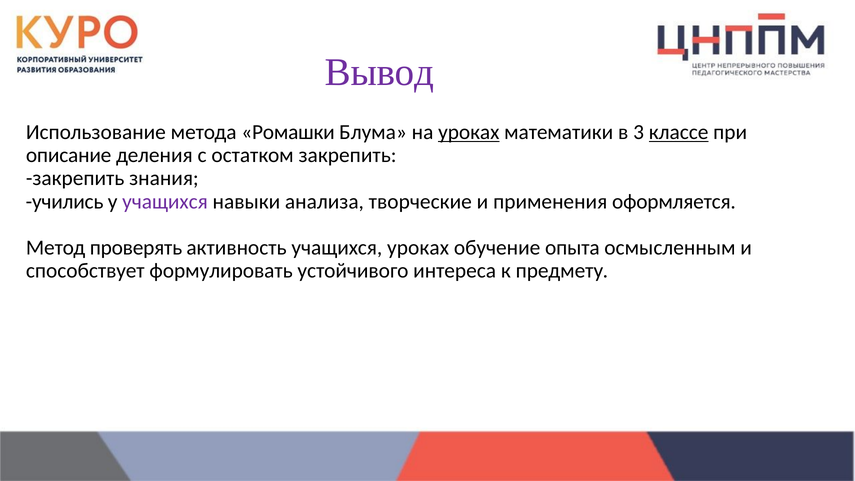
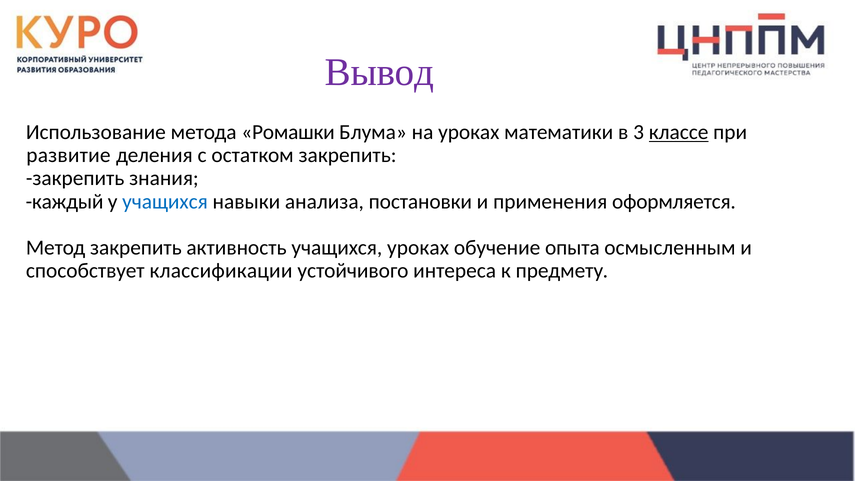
уроках underline: present -> none (469, 132)
описание: описание -> развитие (68, 155)
учились: учились -> каждый (65, 201)
учащихся colour: purple -> blue (165, 201)
творческие: творческие -> постановки (420, 201)
Метод проверять: проверять -> закрепить (136, 248)
формулировать: формулировать -> классификации (221, 271)
